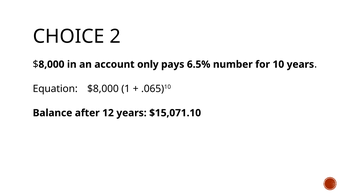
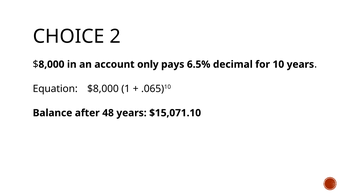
number: number -> decimal (233, 64)
12: 12 -> 48 (108, 113)
